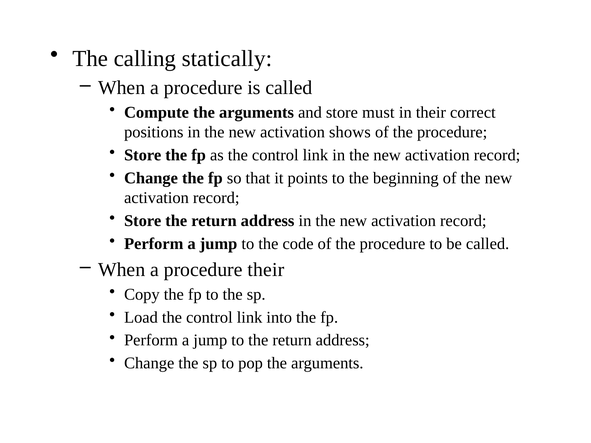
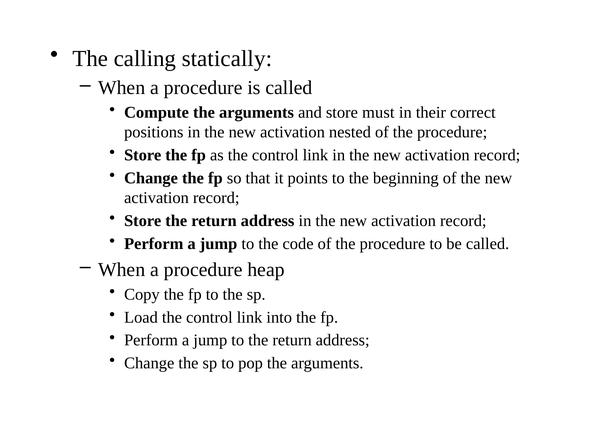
shows: shows -> nested (350, 132)
procedure their: their -> heap (266, 270)
